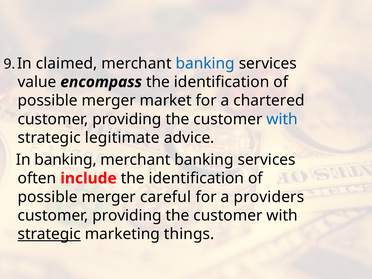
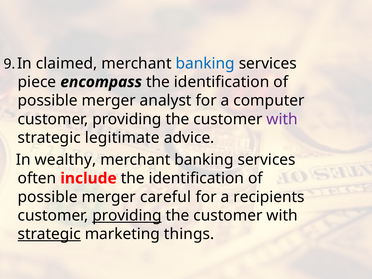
value: value -> piece (37, 82)
market: market -> analyst (166, 101)
chartered: chartered -> computer (269, 101)
with colour: blue -> purple (282, 119)
In banking: banking -> wealthy (65, 160)
providers: providers -> recipients (269, 197)
providing underline: none -> present (127, 216)
